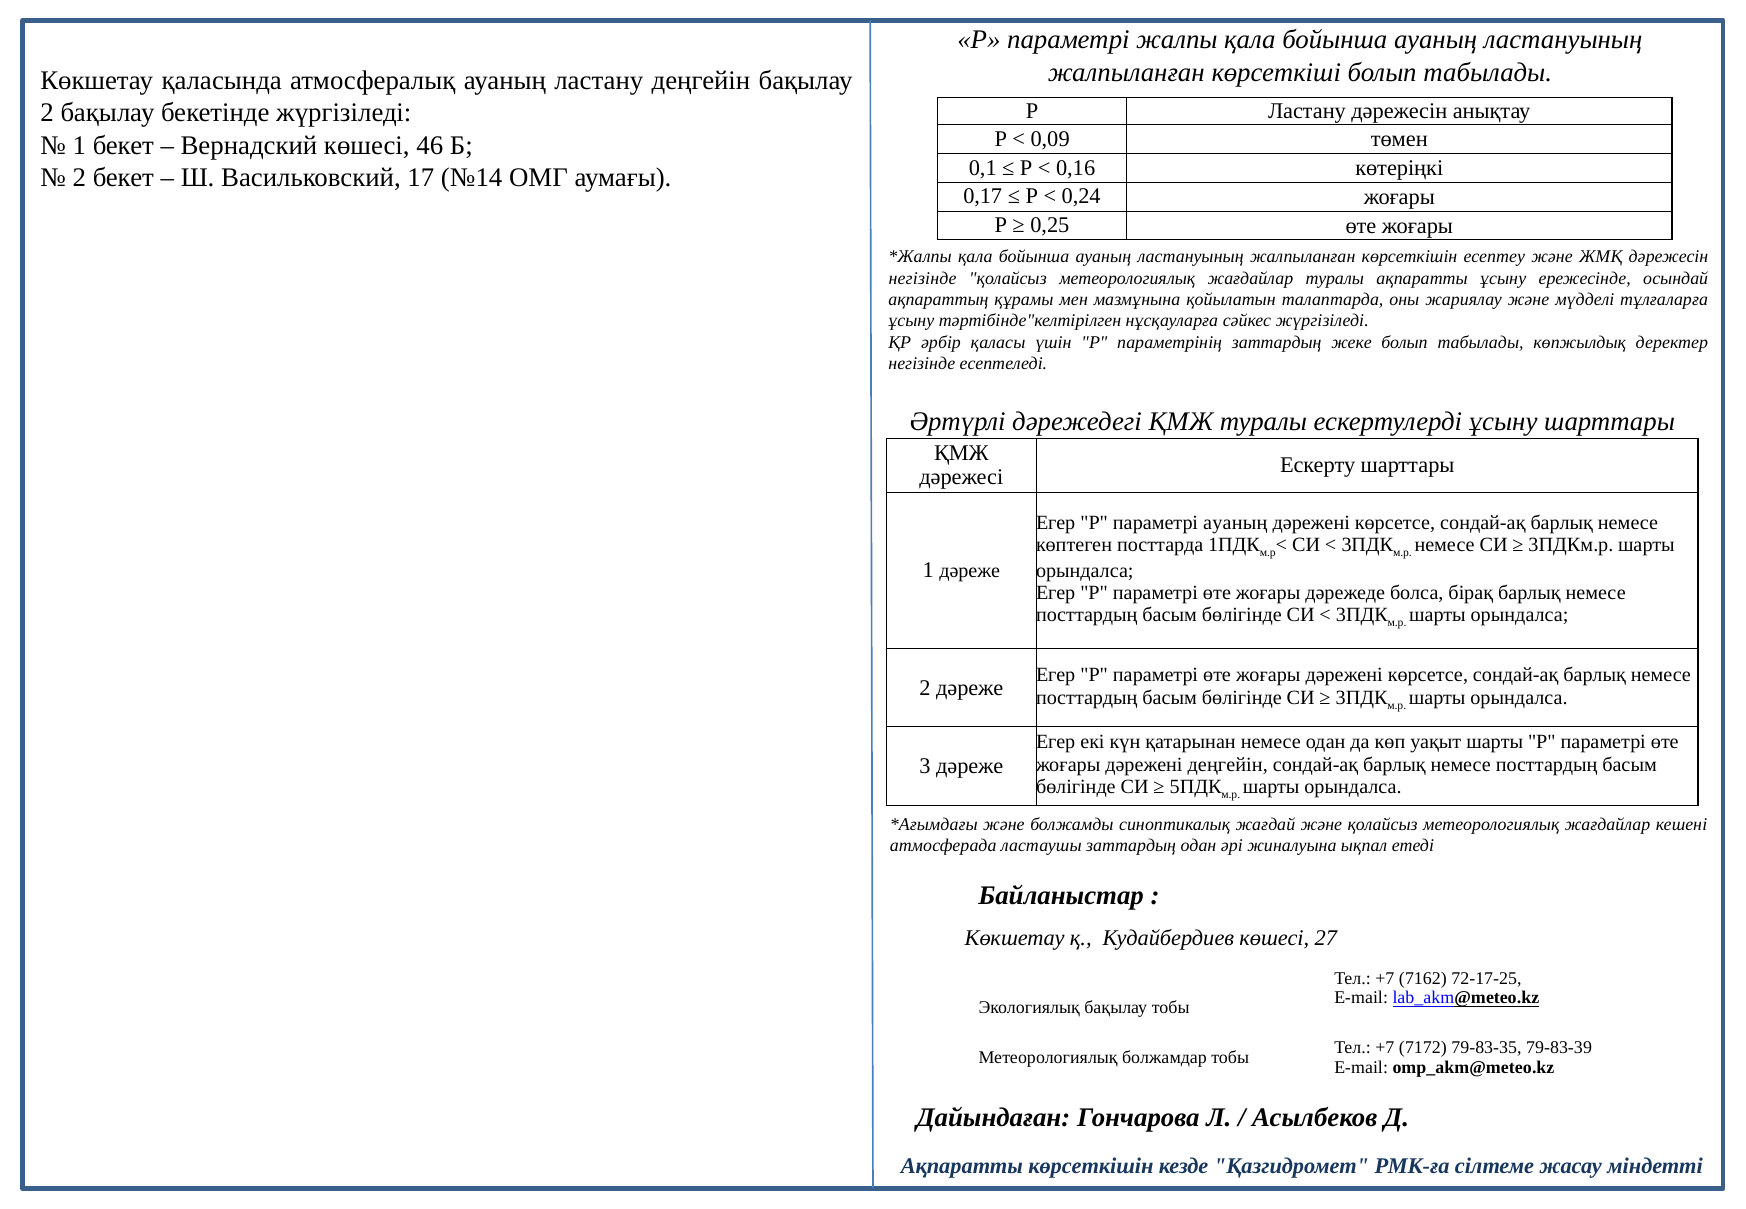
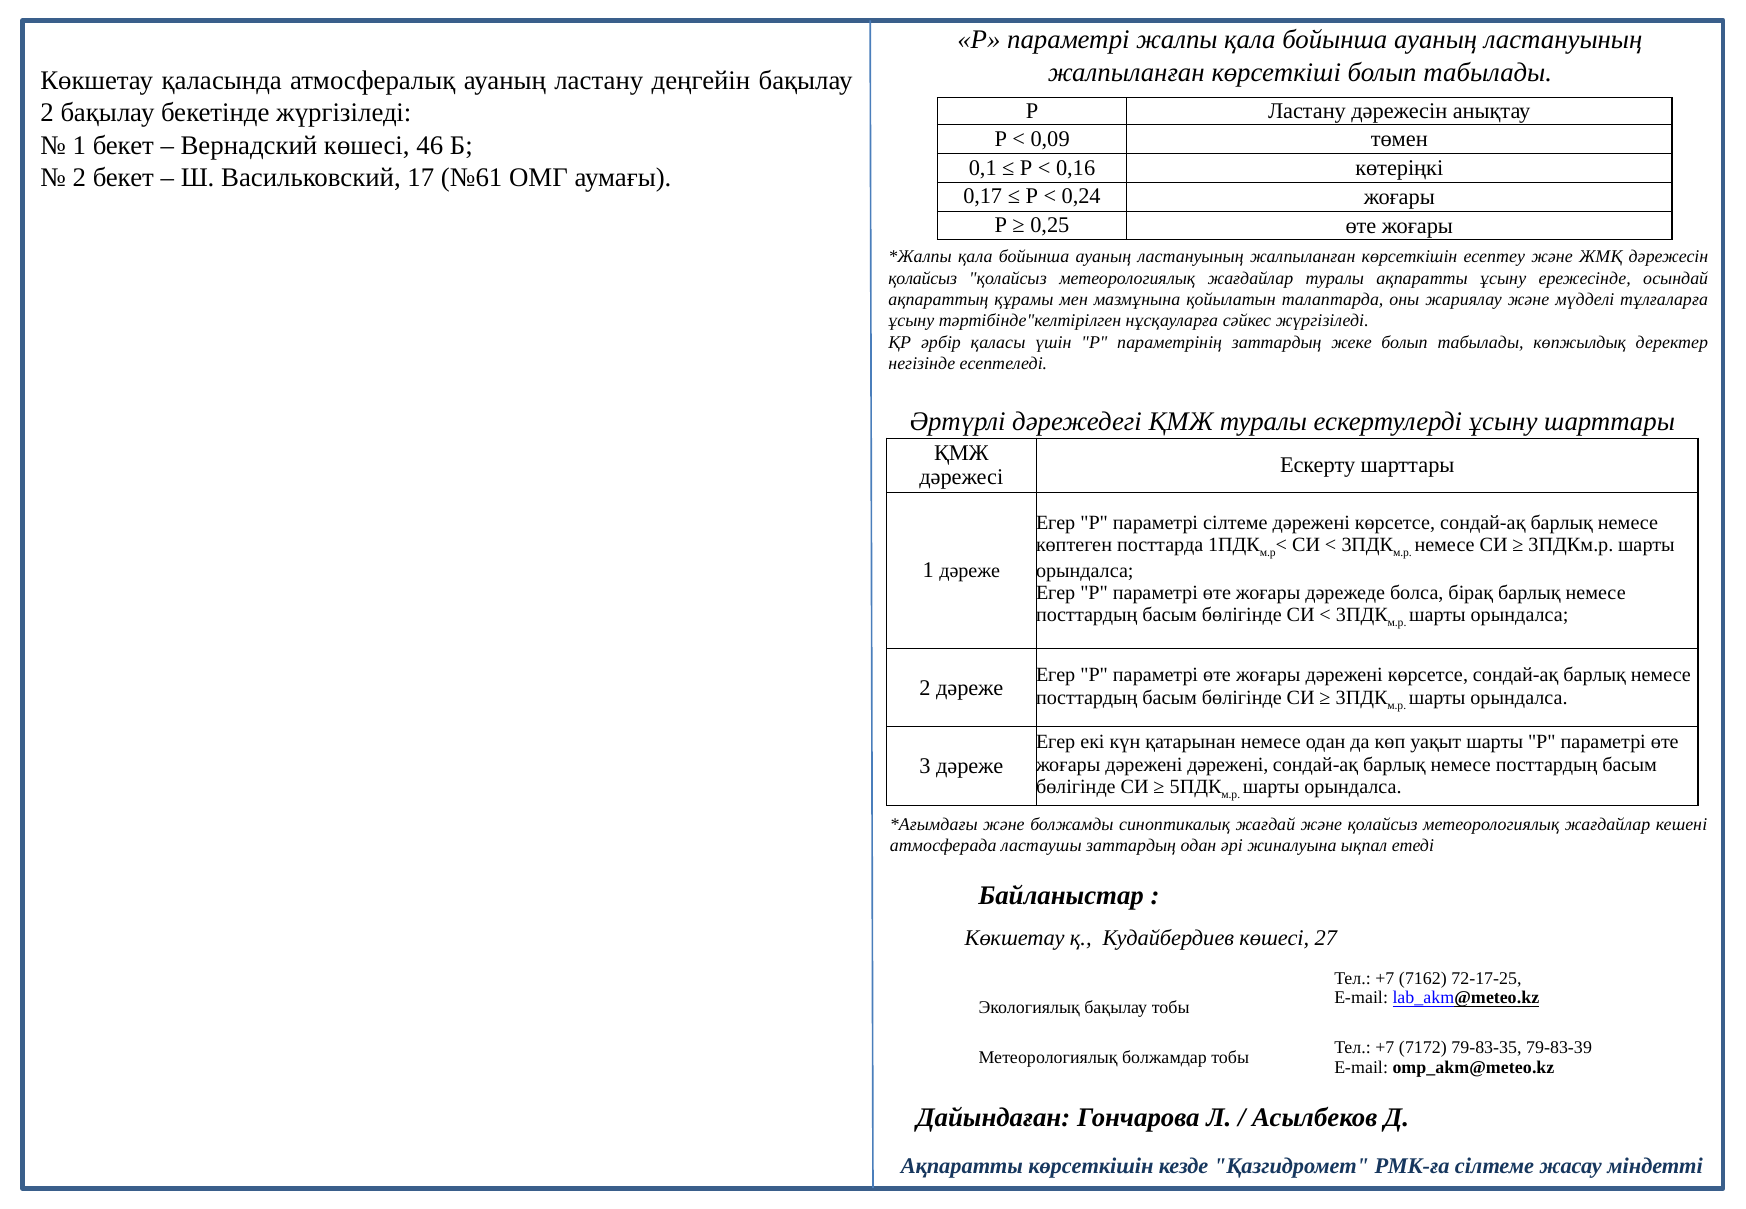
№14: №14 -> №61 (472, 177)
негізінде: негізінде -> қолайсыз (923, 278)
параметрі ауаның: ауаның -> сілтеме (1235, 523)
дәрежені деңгейін: деңгейін -> дәрежені (1228, 764)
